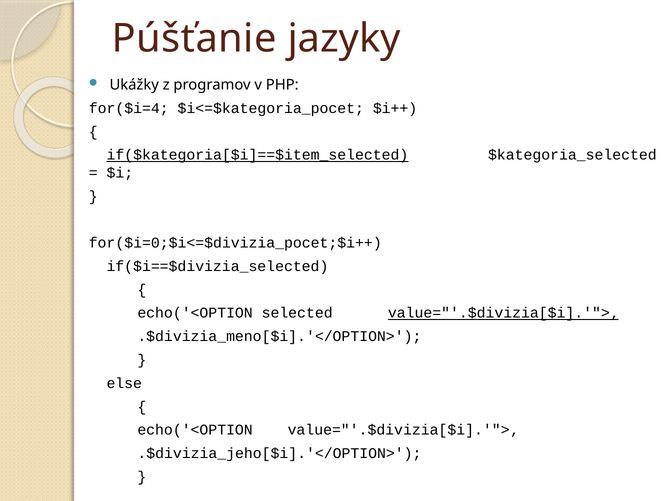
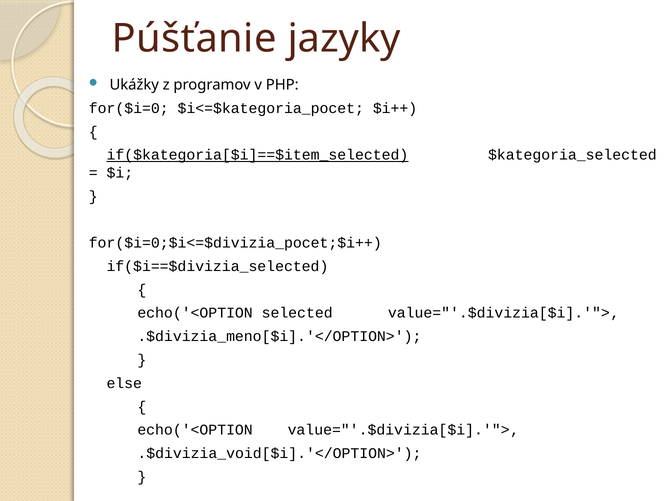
for($i=4: for($i=4 -> for($i=0 (129, 108)
value="'.$divizia[$i].'">‚ underline: present -> none (503, 313)
.$divizia_jeho[$i].'</OPTION>: .$divizia_jeho[$i].'</OPTION> -> .$divizia_void[$i].'</OPTION> (279, 453)
